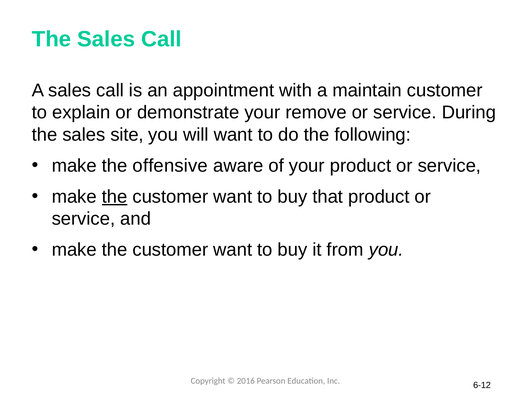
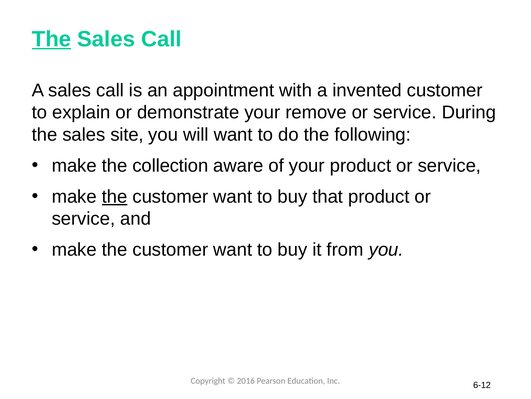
The underline: none -> present (51, 39)
maintain: maintain -> invented (367, 90)
offensive: offensive -> collection (170, 165)
